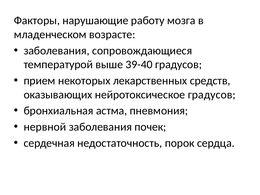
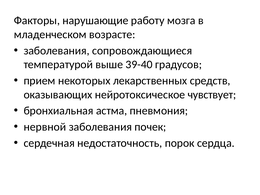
нейротоксическое градусов: градусов -> чувствует (212, 95)
